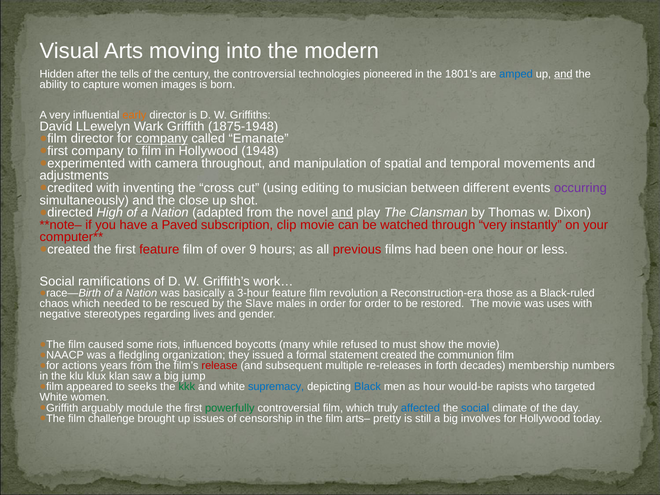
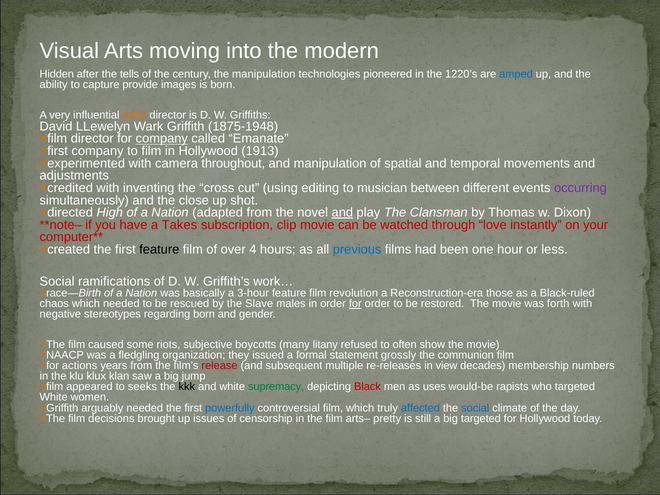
the controversial: controversial -> manipulation (264, 74)
1801’s: 1801’s -> 1220’s (461, 74)
and underline: present -> none (563, 74)
capture women: women -> provide (140, 85)
1948: 1948 -> 1913 (260, 151)
Paved: Paved -> Takes (179, 225)
through very: very -> love (493, 225)
feature colour: red -> black (159, 250)
9: 9 -> 4 (253, 250)
previous colour: red -> blue (357, 250)
for underline: none -> present (355, 304)
uses: uses -> forth (558, 304)
regarding lives: lives -> born (204, 314)
influenced: influenced -> subjective (208, 345)
while: while -> litany (325, 345)
must: must -> often (405, 345)
created: created -> grossly (399, 355)
forth: forth -> view (447, 366)
kkk colour: green -> black (187, 387)
supremacy colour: blue -> green (276, 387)
Black colour: blue -> red (368, 387)
as hour: hour -> uses (434, 387)
arguably module: module -> needed (145, 408)
powerfully colour: green -> blue (230, 408)
challenge: challenge -> decisions (111, 418)
big involves: involves -> targeted (481, 418)
